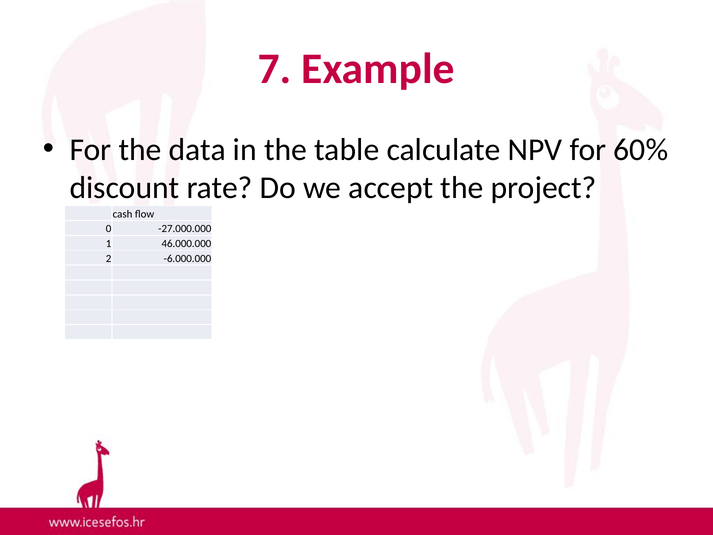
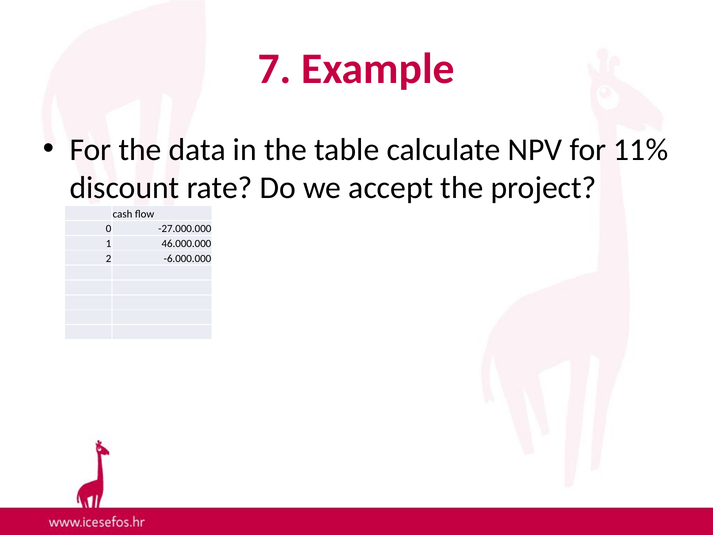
60%: 60% -> 11% (641, 150)
